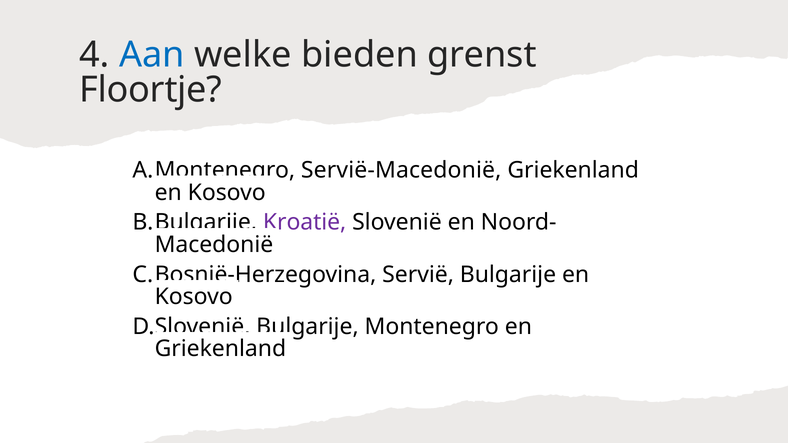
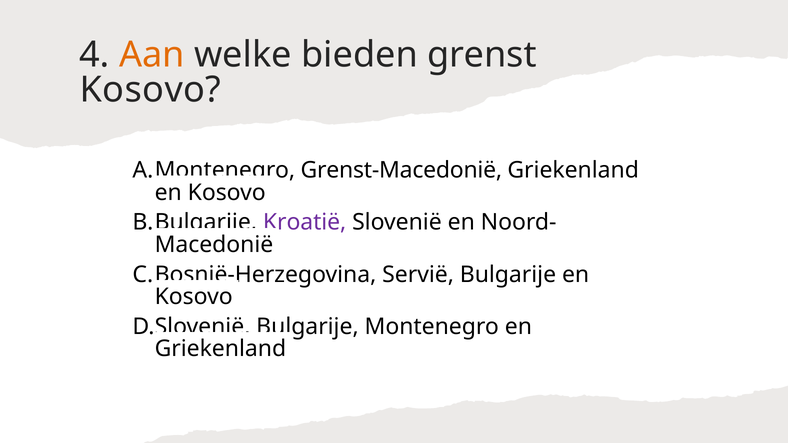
Aan colour: blue -> orange (152, 55)
Floortje: Floortje -> Kosovo (150, 90)
Servië-Macedonië: Servië-Macedonië -> Grenst-Macedonië (401, 170)
